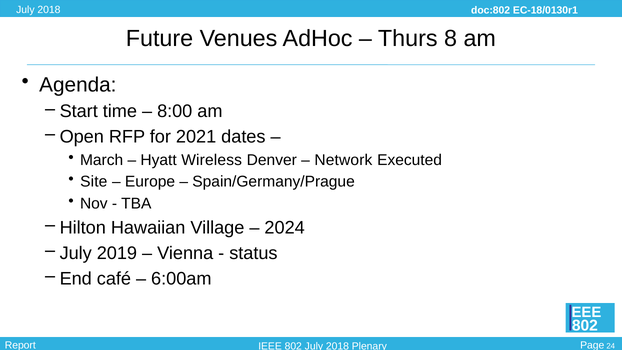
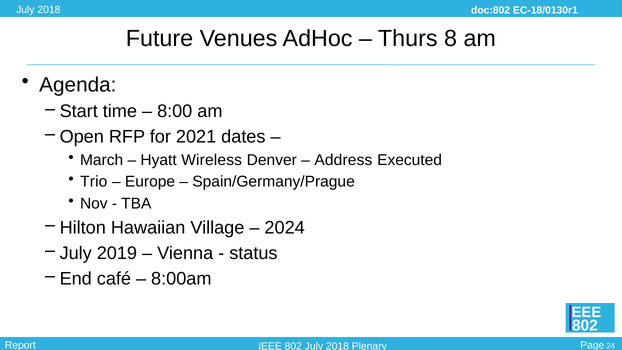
Network: Network -> Address (343, 160)
Site: Site -> Trio (94, 182)
6:00am: 6:00am -> 8:00am (181, 278)
